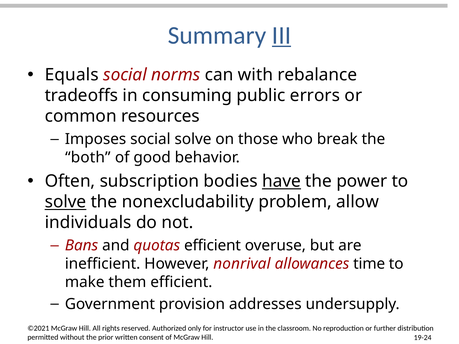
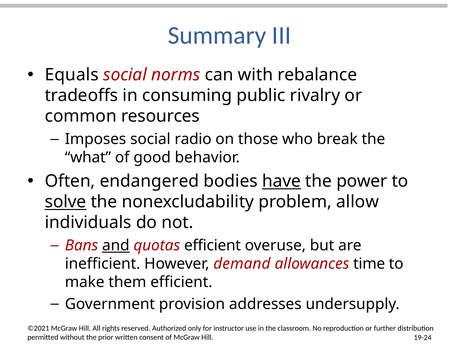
III underline: present -> none (282, 35)
errors: errors -> rivalry (315, 96)
social solve: solve -> radio (193, 139)
both: both -> what (88, 158)
subscription: subscription -> endangered (149, 181)
and underline: none -> present (116, 246)
nonrival: nonrival -> demand (242, 264)
